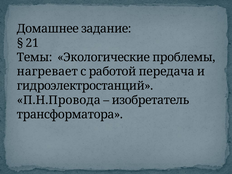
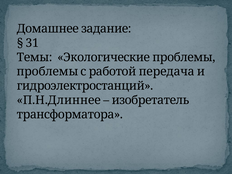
21: 21 -> 31 (32, 43)
нагревает: нагревает -> проблемы (47, 72)
П.Н.Провода: П.Н.Провода -> П.Н.Длиннее (59, 100)
